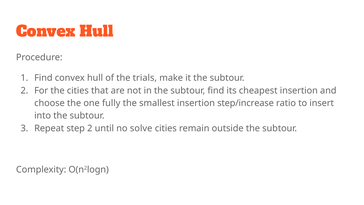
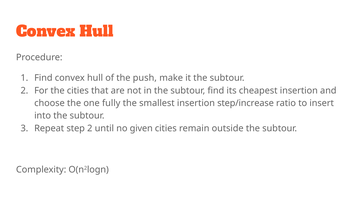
trials: trials -> push (145, 78)
solve: solve -> given (141, 128)
